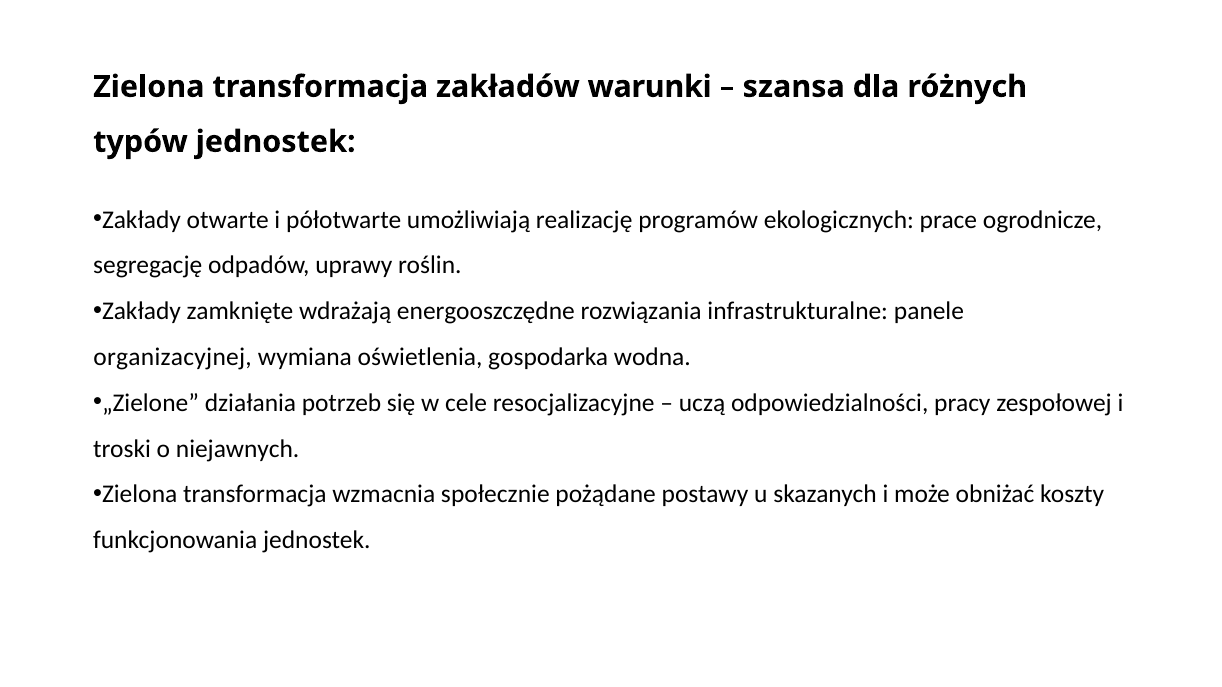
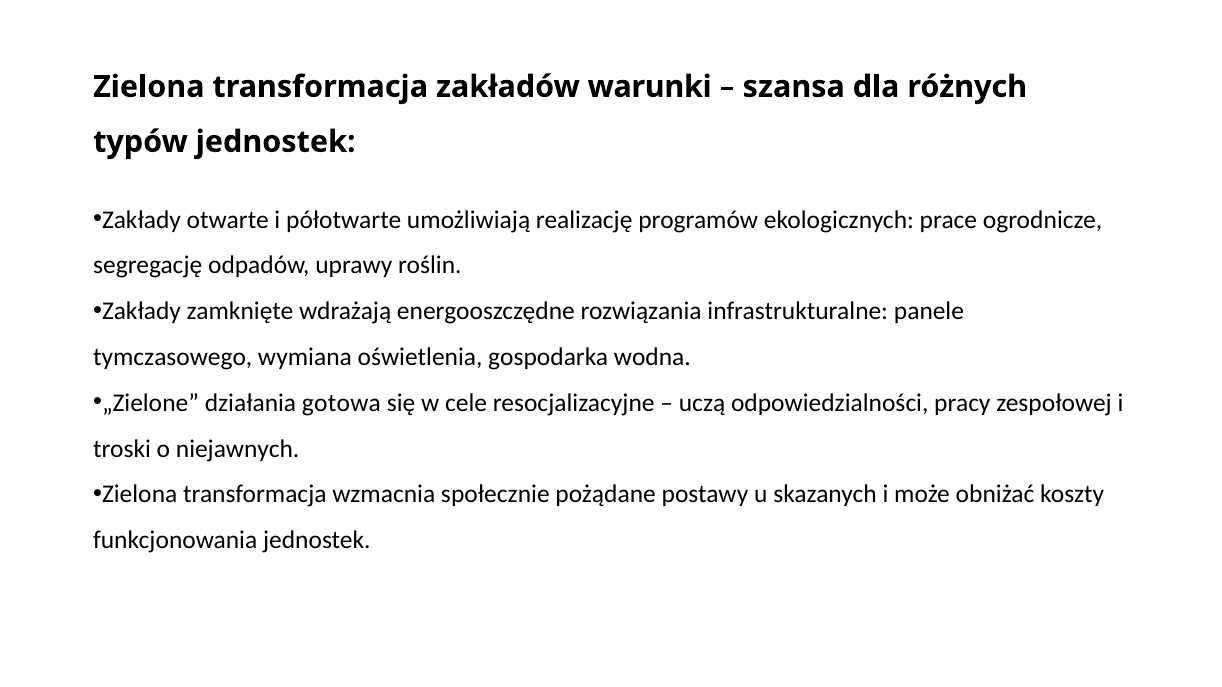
organizacyjnej: organizacyjnej -> tymczasowego (173, 357)
potrzeb: potrzeb -> gotowa (341, 403)
